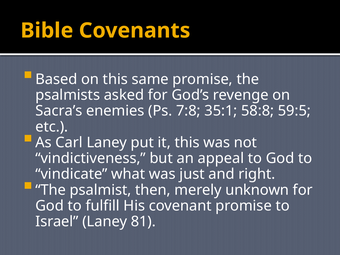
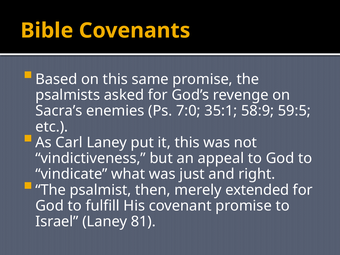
7:8: 7:8 -> 7:0 (188, 111)
58:8: 58:8 -> 58:9 (258, 111)
unknown: unknown -> extended (257, 190)
